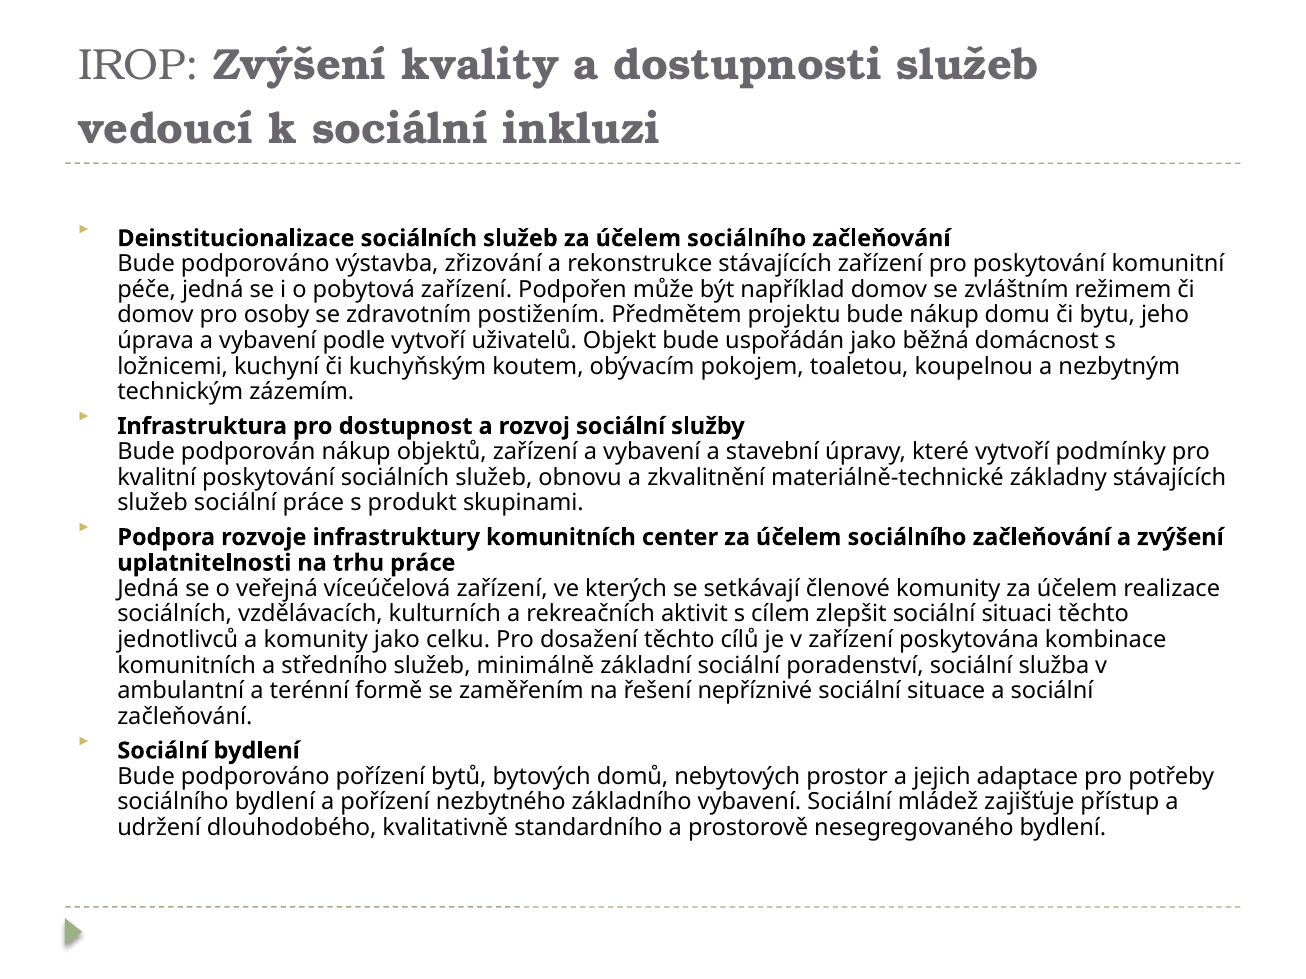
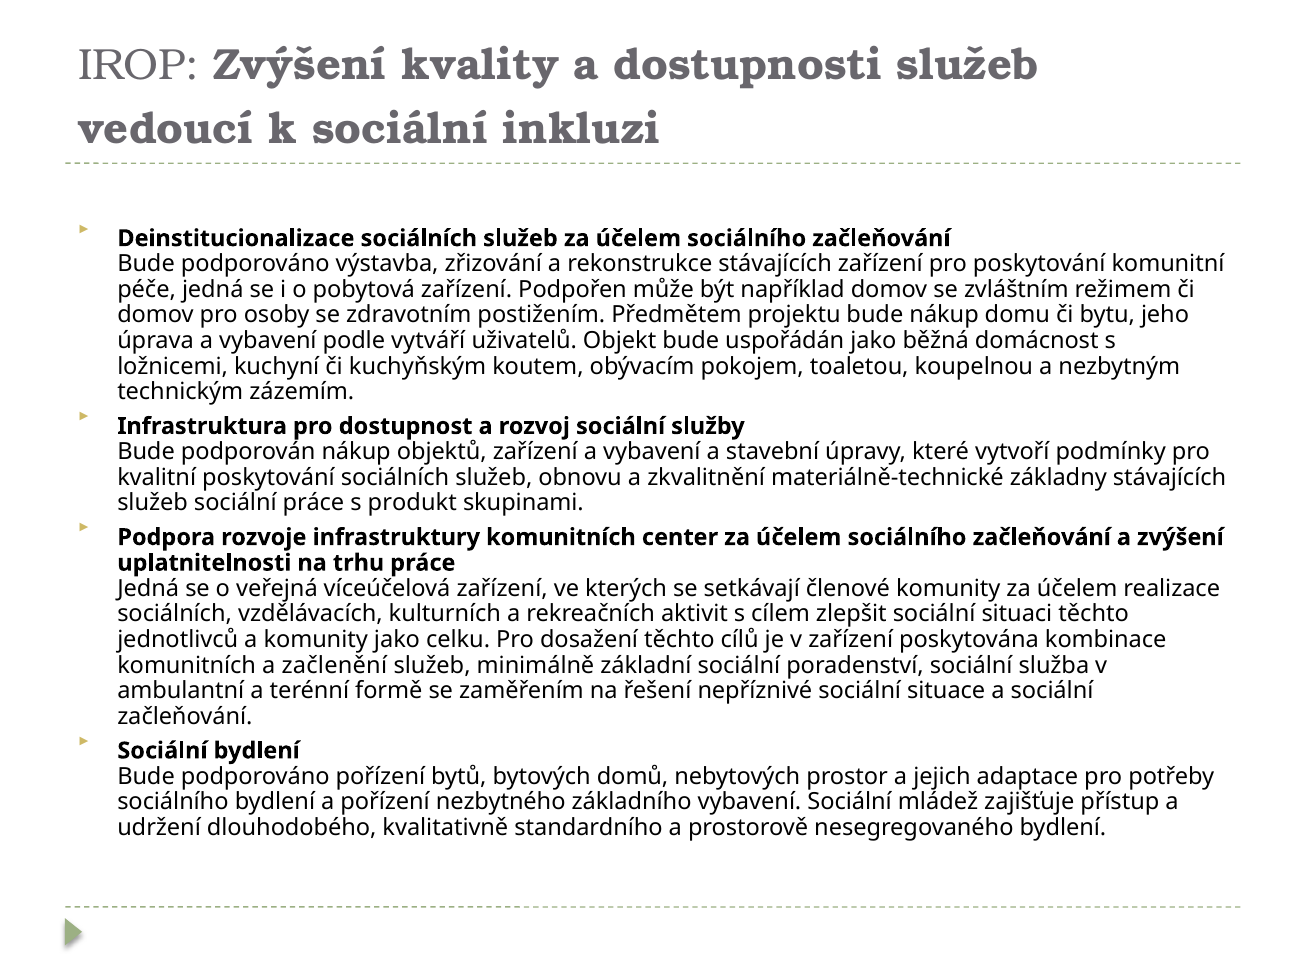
podle vytvoří: vytvoří -> vytváří (428, 341)
středního: středního -> začlenění (334, 666)
